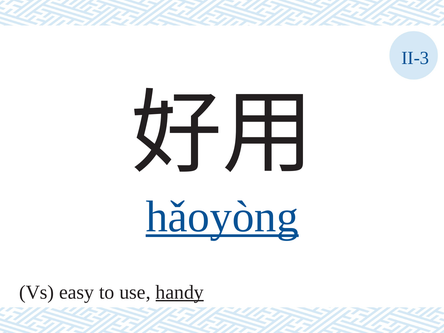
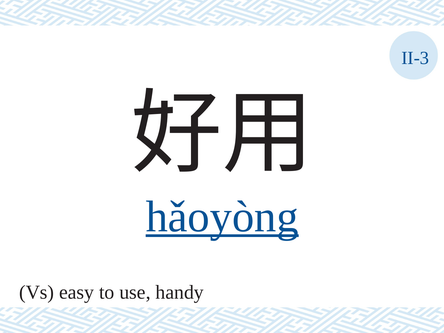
handy underline: present -> none (180, 292)
